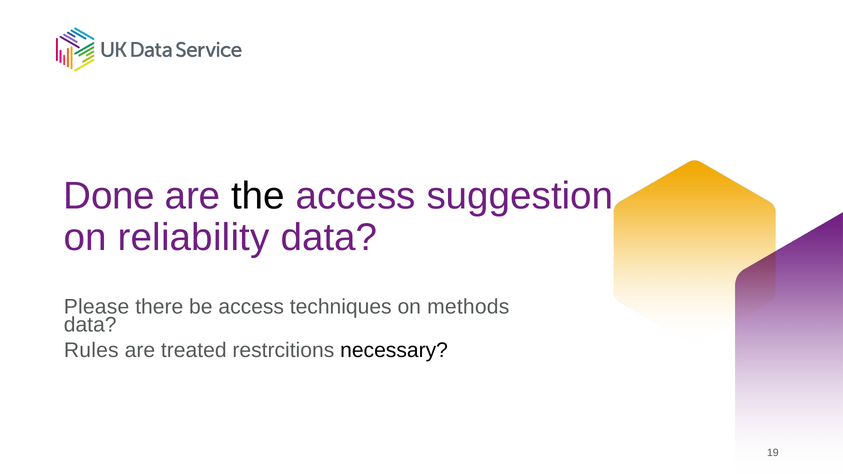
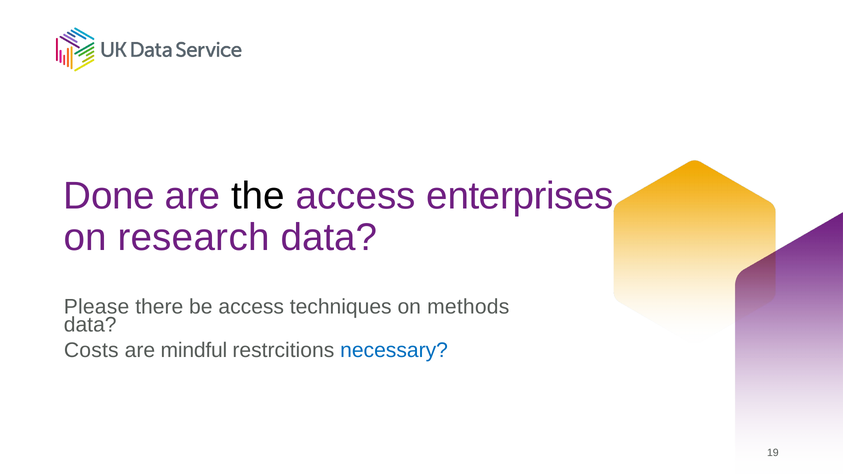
suggestion: suggestion -> enterprises (520, 196)
reliability: reliability -> research (194, 238)
Rules: Rules -> Costs (91, 350)
treated: treated -> mindful (194, 350)
necessary colour: black -> blue (394, 350)
